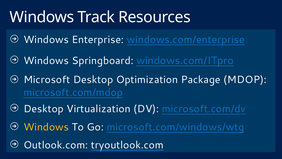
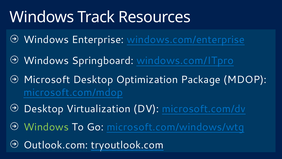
Windows colour: yellow -> light green (46, 127)
